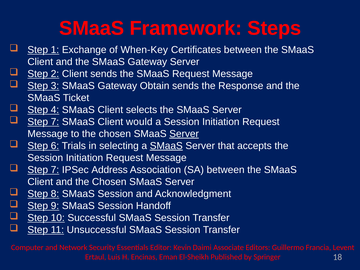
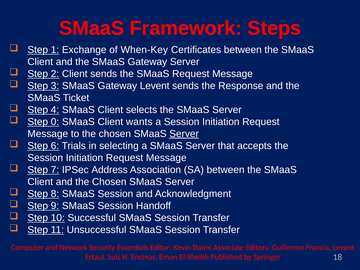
Gateway Obtain: Obtain -> Levent (155, 86)
7: 7 -> 0 (55, 122)
would: would -> wants (139, 122)
SMaaS underline: present -> none (166, 146)
